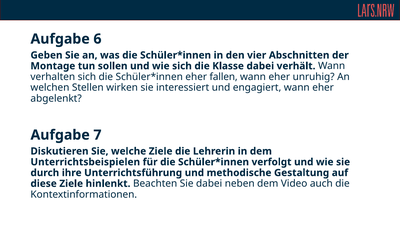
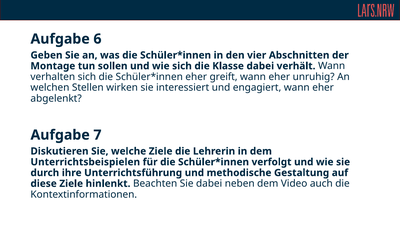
fallen: fallen -> greift (224, 77)
